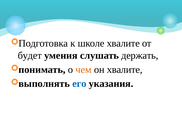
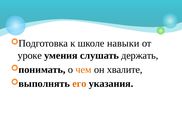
школе хвалите: хвалите -> навыки (123, 44)
будет: будет -> уроке (30, 56)
его colour: blue -> orange (79, 84)
